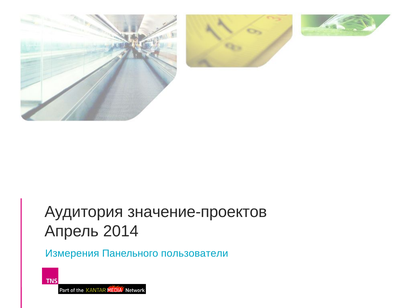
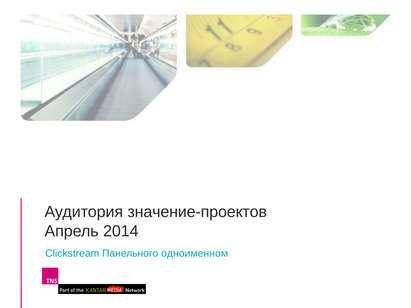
Измерения: Измерения -> Clickstream (72, 254)
пользователи: пользователи -> одноименном (195, 254)
